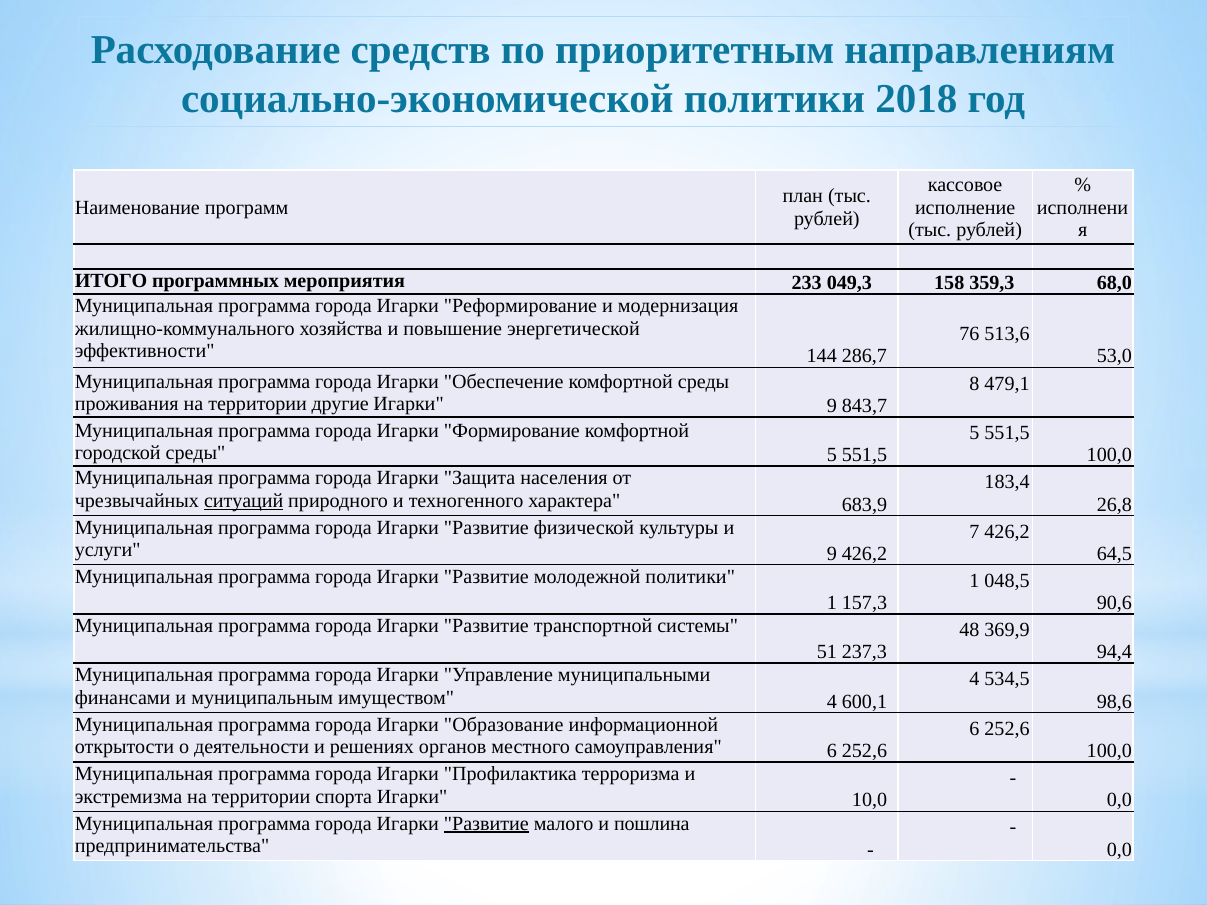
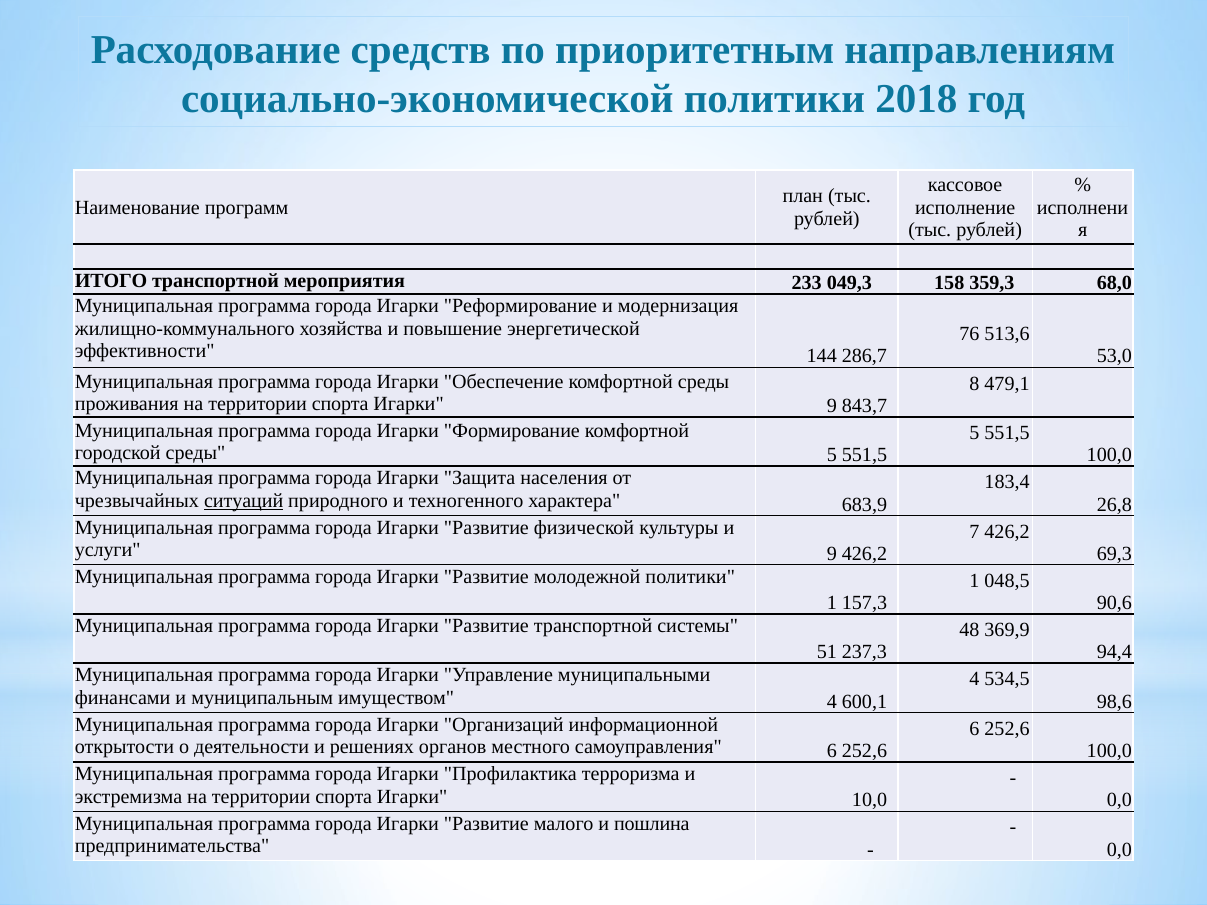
ИТОГО программных: программных -> транспортной (215, 281)
проживания на территории другие: другие -> спорта (340, 404)
64,5: 64,5 -> 69,3 (1114, 554)
Образование: Образование -> Организаций (504, 725)
Развитие underline: present -> none (486, 824)
